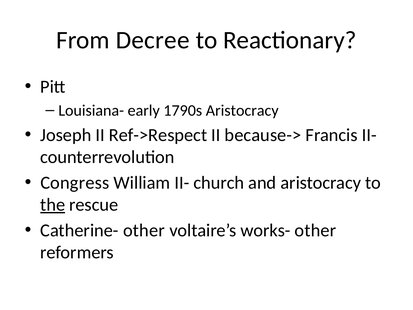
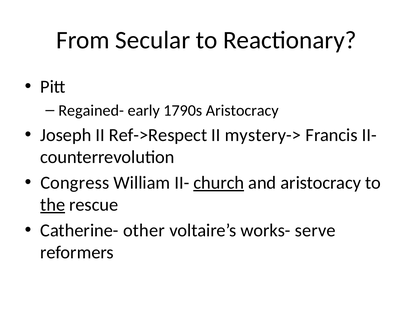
Decree: Decree -> Secular (153, 40)
Louisiana-: Louisiana- -> Regained- (91, 110)
because->: because-> -> mystery-> (263, 135)
church underline: none -> present (219, 183)
works- other: other -> serve (315, 230)
